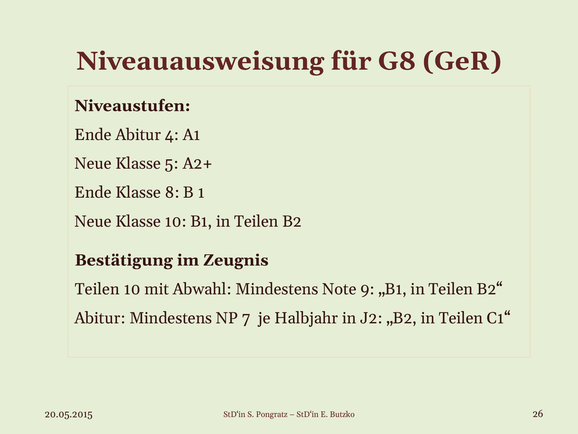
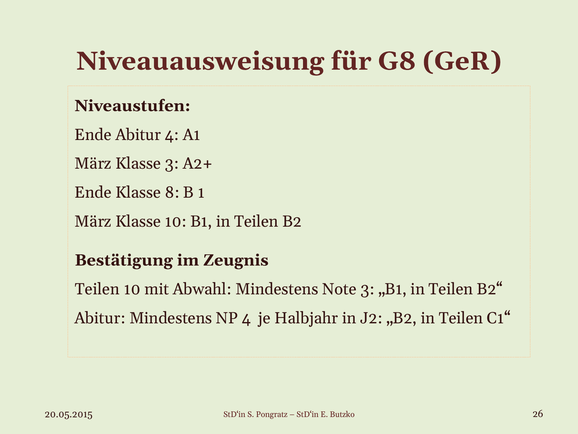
Neue: Neue -> März (93, 164)
Klasse 5: 5 -> 3 (172, 164)
Neue: Neue -> März (93, 221)
Note 9: 9 -> 3 (367, 289)
NP 7: 7 -> 4 (246, 318)
